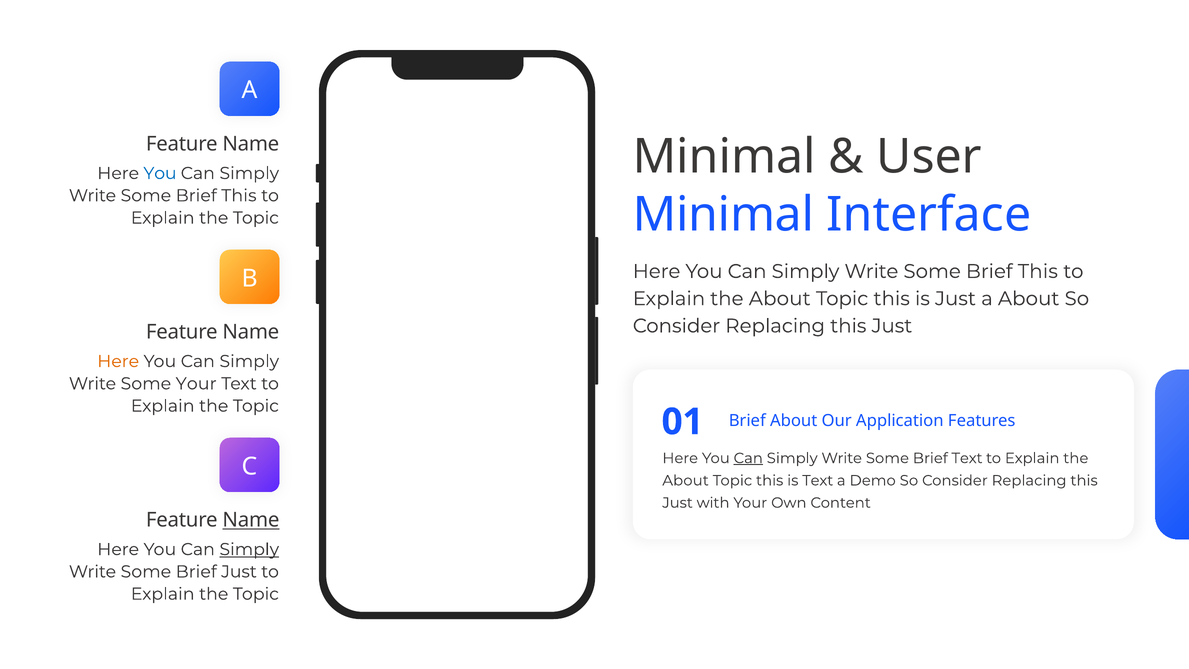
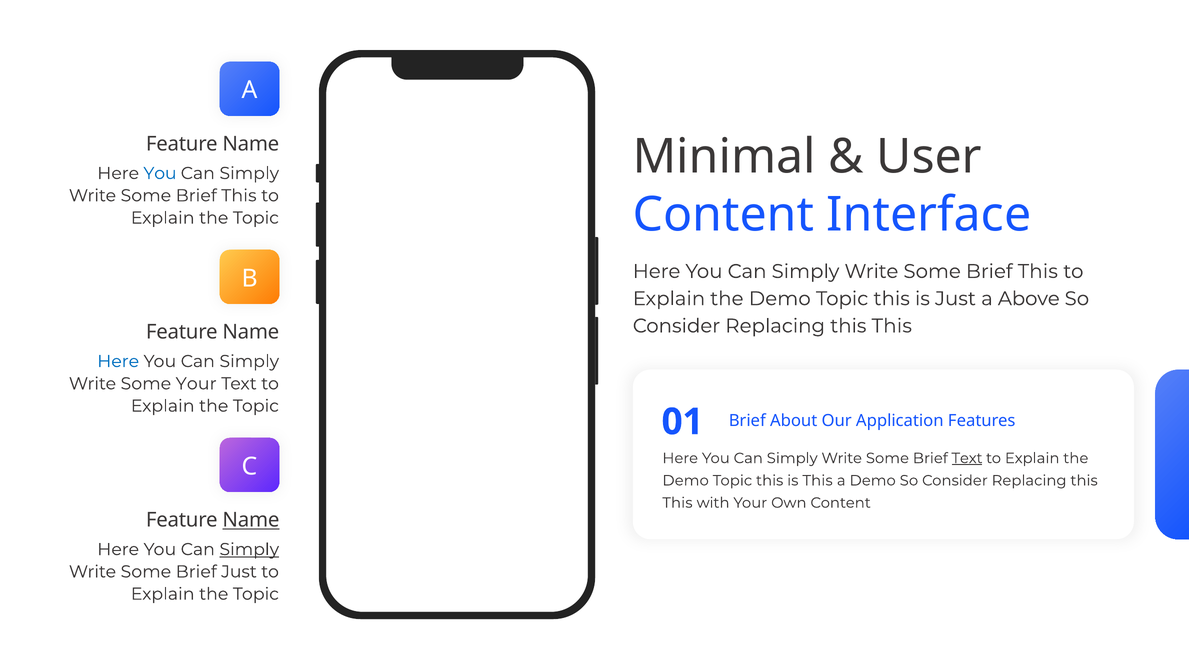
Minimal: Minimal -> Content (723, 215)
About: About -> Demo (780, 299)
a About: About -> Above (1029, 299)
Just: Just -> This (892, 326)
Here colour: orange -> blue (118, 361)
Can underline: present -> none (748, 458)
Text underline: none -> present (967, 458)
About: About -> Demo (686, 480)
is Text: Text -> This (818, 480)
Just: Just -> This (677, 503)
